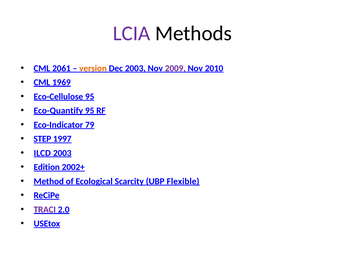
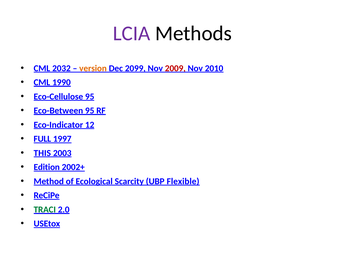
2061: 2061 -> 2032 (61, 68)
Dec 2003: 2003 -> 2099 (135, 68)
2009 colour: purple -> red (175, 68)
1969: 1969 -> 1990 (61, 82)
Eco-Quantify: Eco-Quantify -> Eco-Between (58, 111)
79: 79 -> 12 (90, 125)
STEP: STEP -> FULL (42, 139)
ILCD: ILCD -> THIS (42, 153)
TRACI colour: purple -> green (45, 209)
